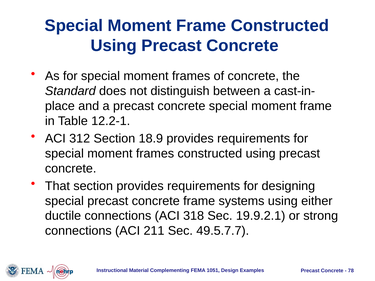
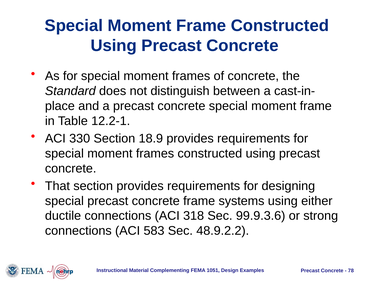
312: 312 -> 330 (80, 139)
19.9.2.1: 19.9.2.1 -> 99.9.3.6 (261, 216)
211: 211 -> 583 (154, 231)
49.5.7.7: 49.5.7.7 -> 48.9.2.2 (223, 231)
